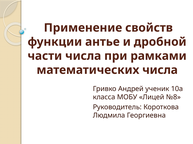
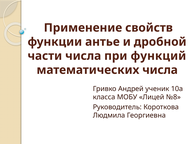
рамками: рамками -> функций (158, 56)
